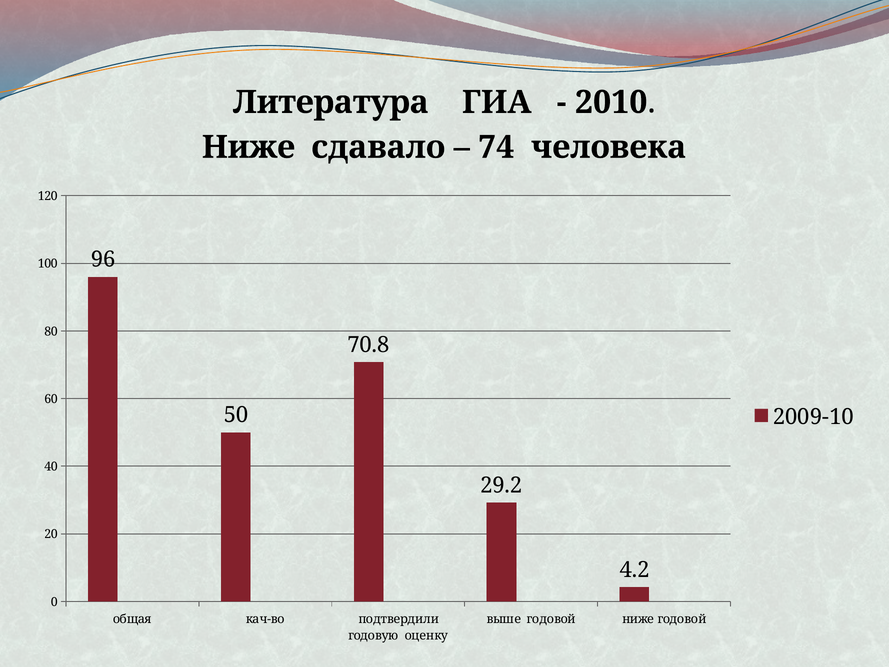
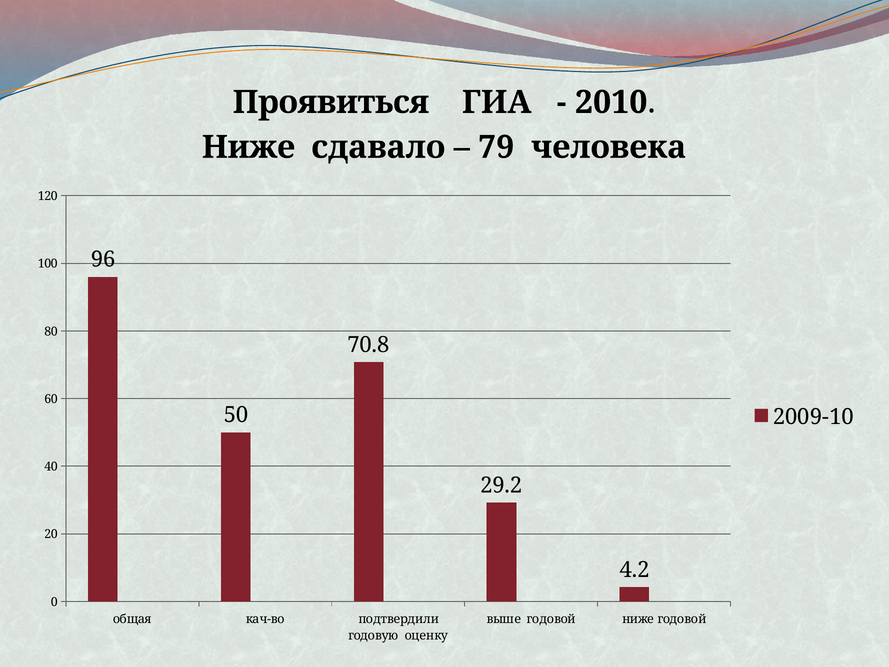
Литература: Литература -> Проявиться (331, 102)
74: 74 -> 79 (496, 147)
